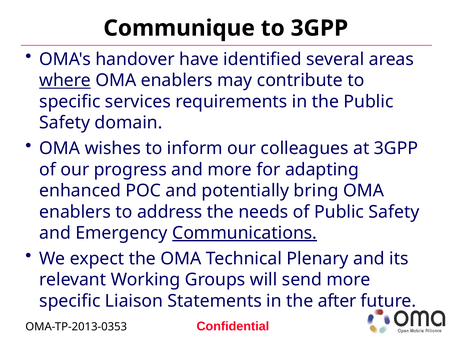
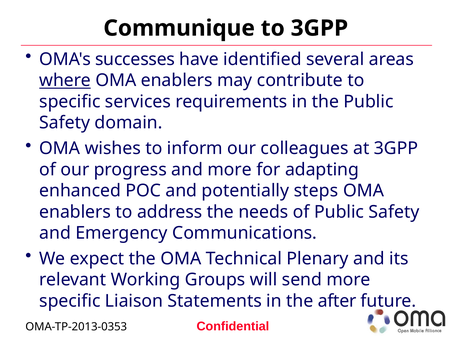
handover: handover -> successes (135, 59)
bring: bring -> steps (316, 191)
Communications underline: present -> none (245, 233)
